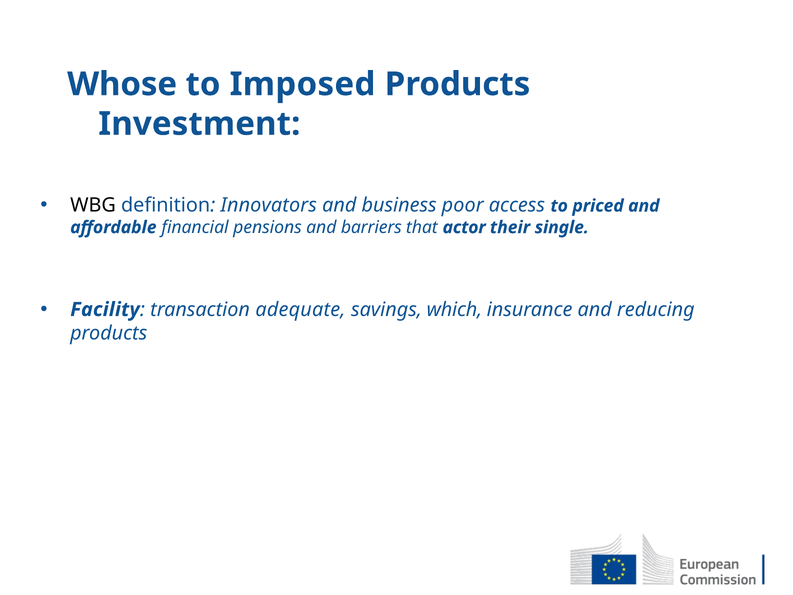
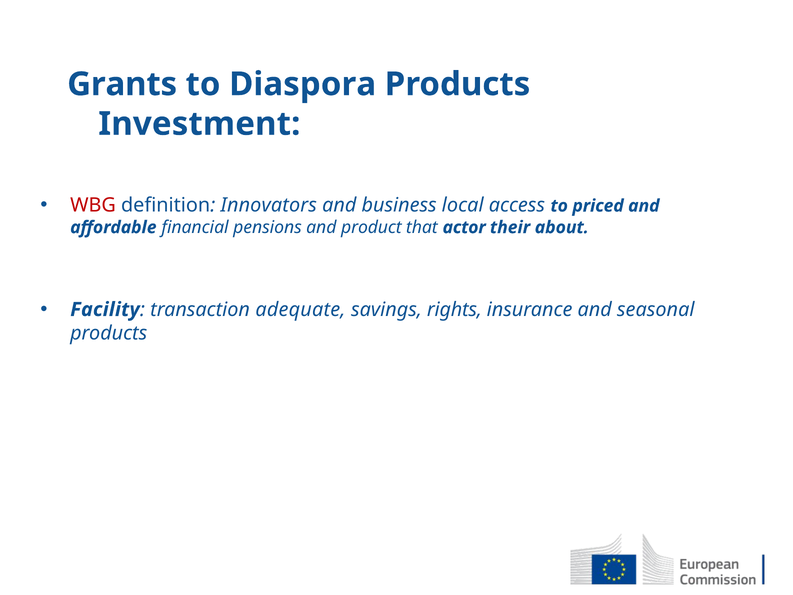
Whose: Whose -> Grants (122, 84)
Imposed: Imposed -> Diaspora (303, 84)
WBG colour: black -> red (93, 205)
poor: poor -> local (463, 205)
barriers: barriers -> product (371, 227)
single: single -> about (562, 227)
which: which -> rights (454, 309)
reducing: reducing -> seasonal (656, 309)
